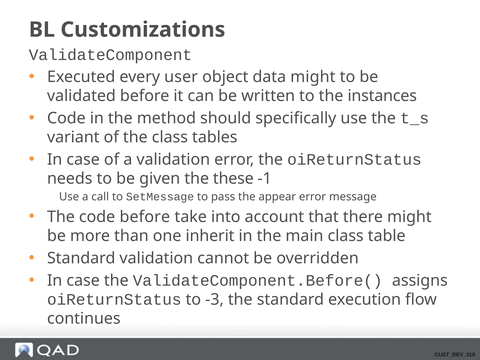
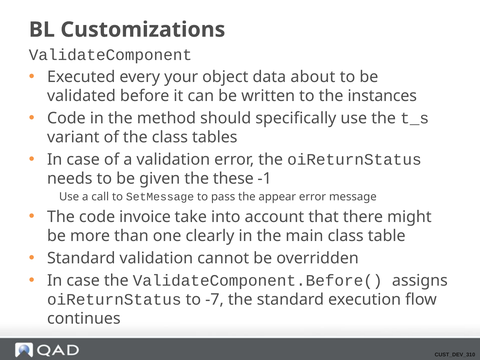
user: user -> your (181, 77)
data might: might -> about (313, 77)
code before: before -> invoice (145, 217)
inherit: inherit -> clearly (210, 236)
-3: -3 -> -7 (215, 299)
